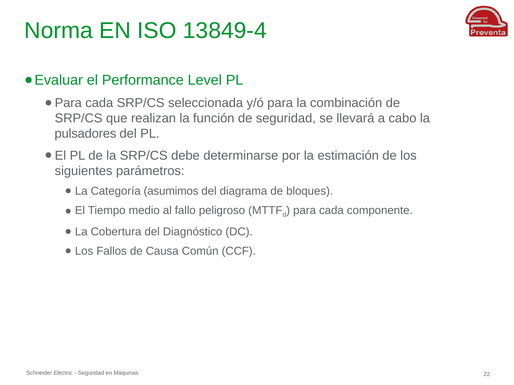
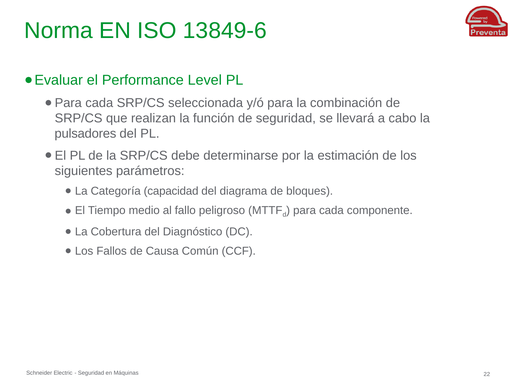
13849-4: 13849-4 -> 13849-6 (225, 31)
asumimos: asumimos -> capacidad (171, 191)
